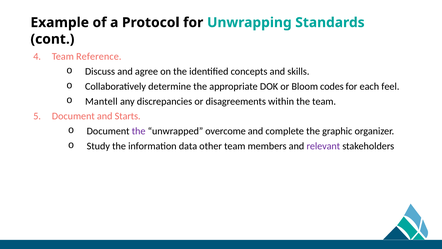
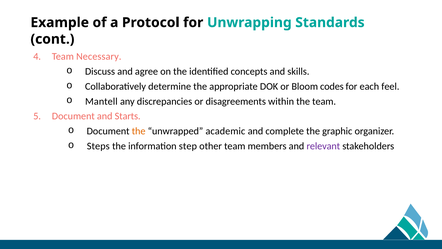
Reference: Reference -> Necessary (99, 56)
the colour: purple -> orange (139, 131)
overcome: overcome -> academic (225, 131)
Study: Study -> Steps (98, 146)
data: data -> step (188, 146)
